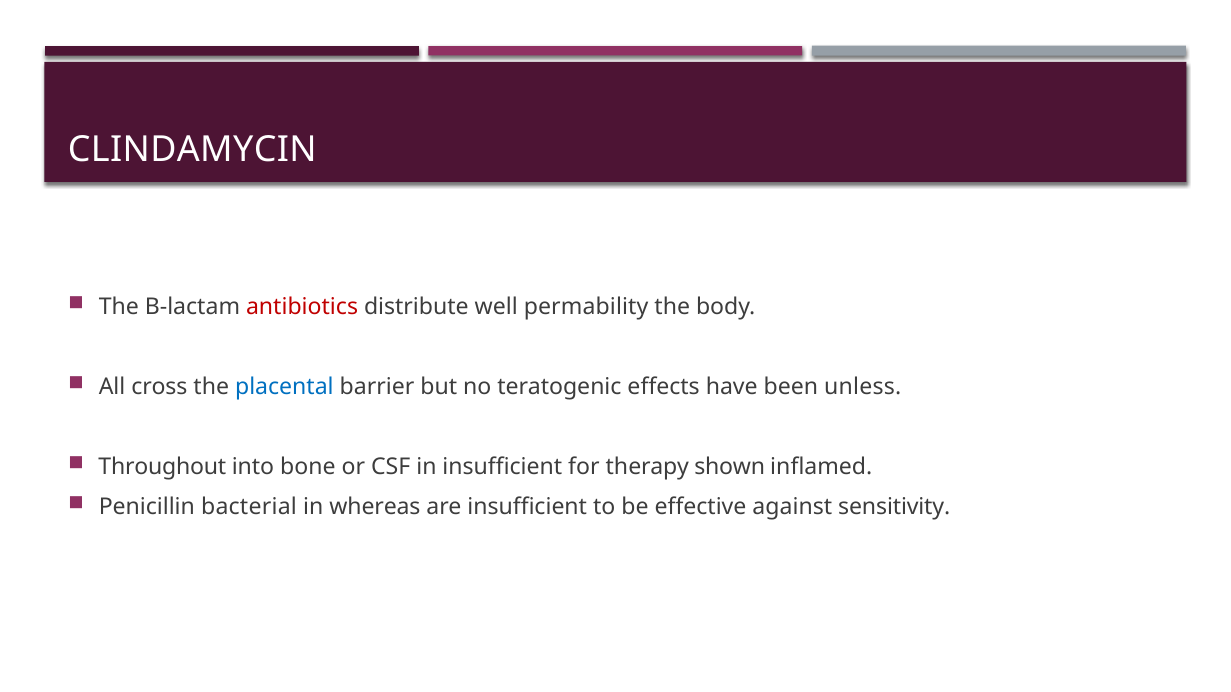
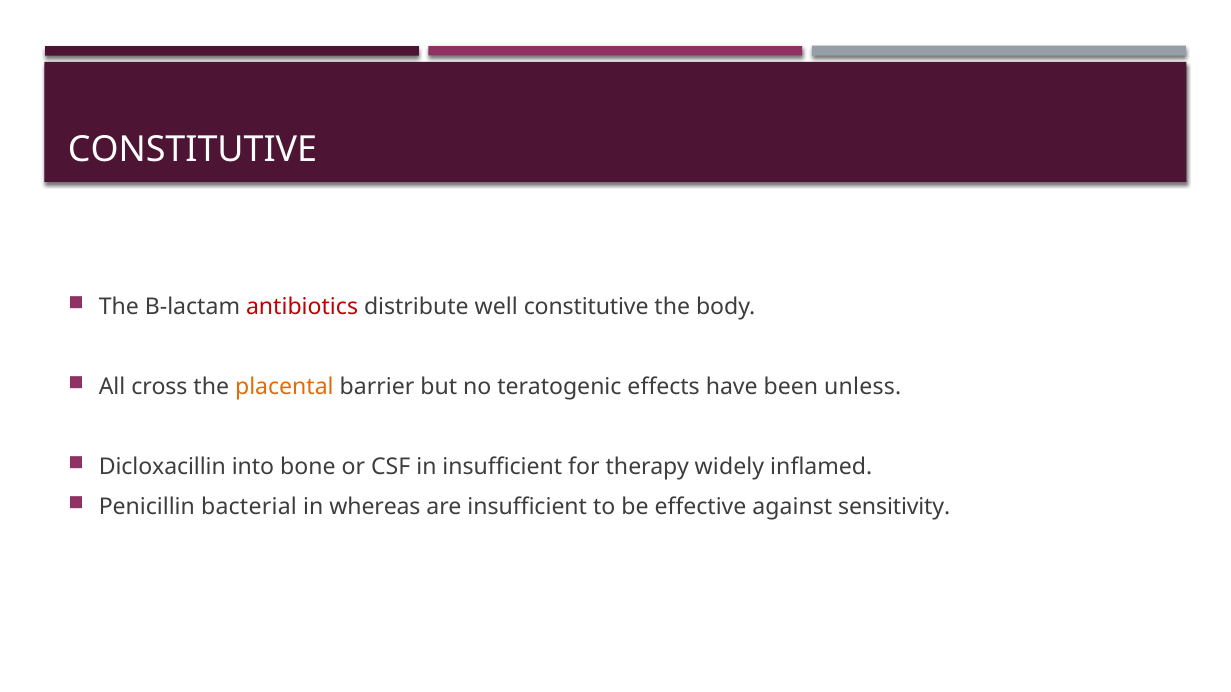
CLINDAMYCIN: CLINDAMYCIN -> CONSTITUTIVE (193, 150)
well permability: permability -> constitutive (586, 307)
placental colour: blue -> orange (284, 387)
Throughout: Throughout -> Dicloxacillin (162, 467)
shown: shown -> widely (730, 467)
